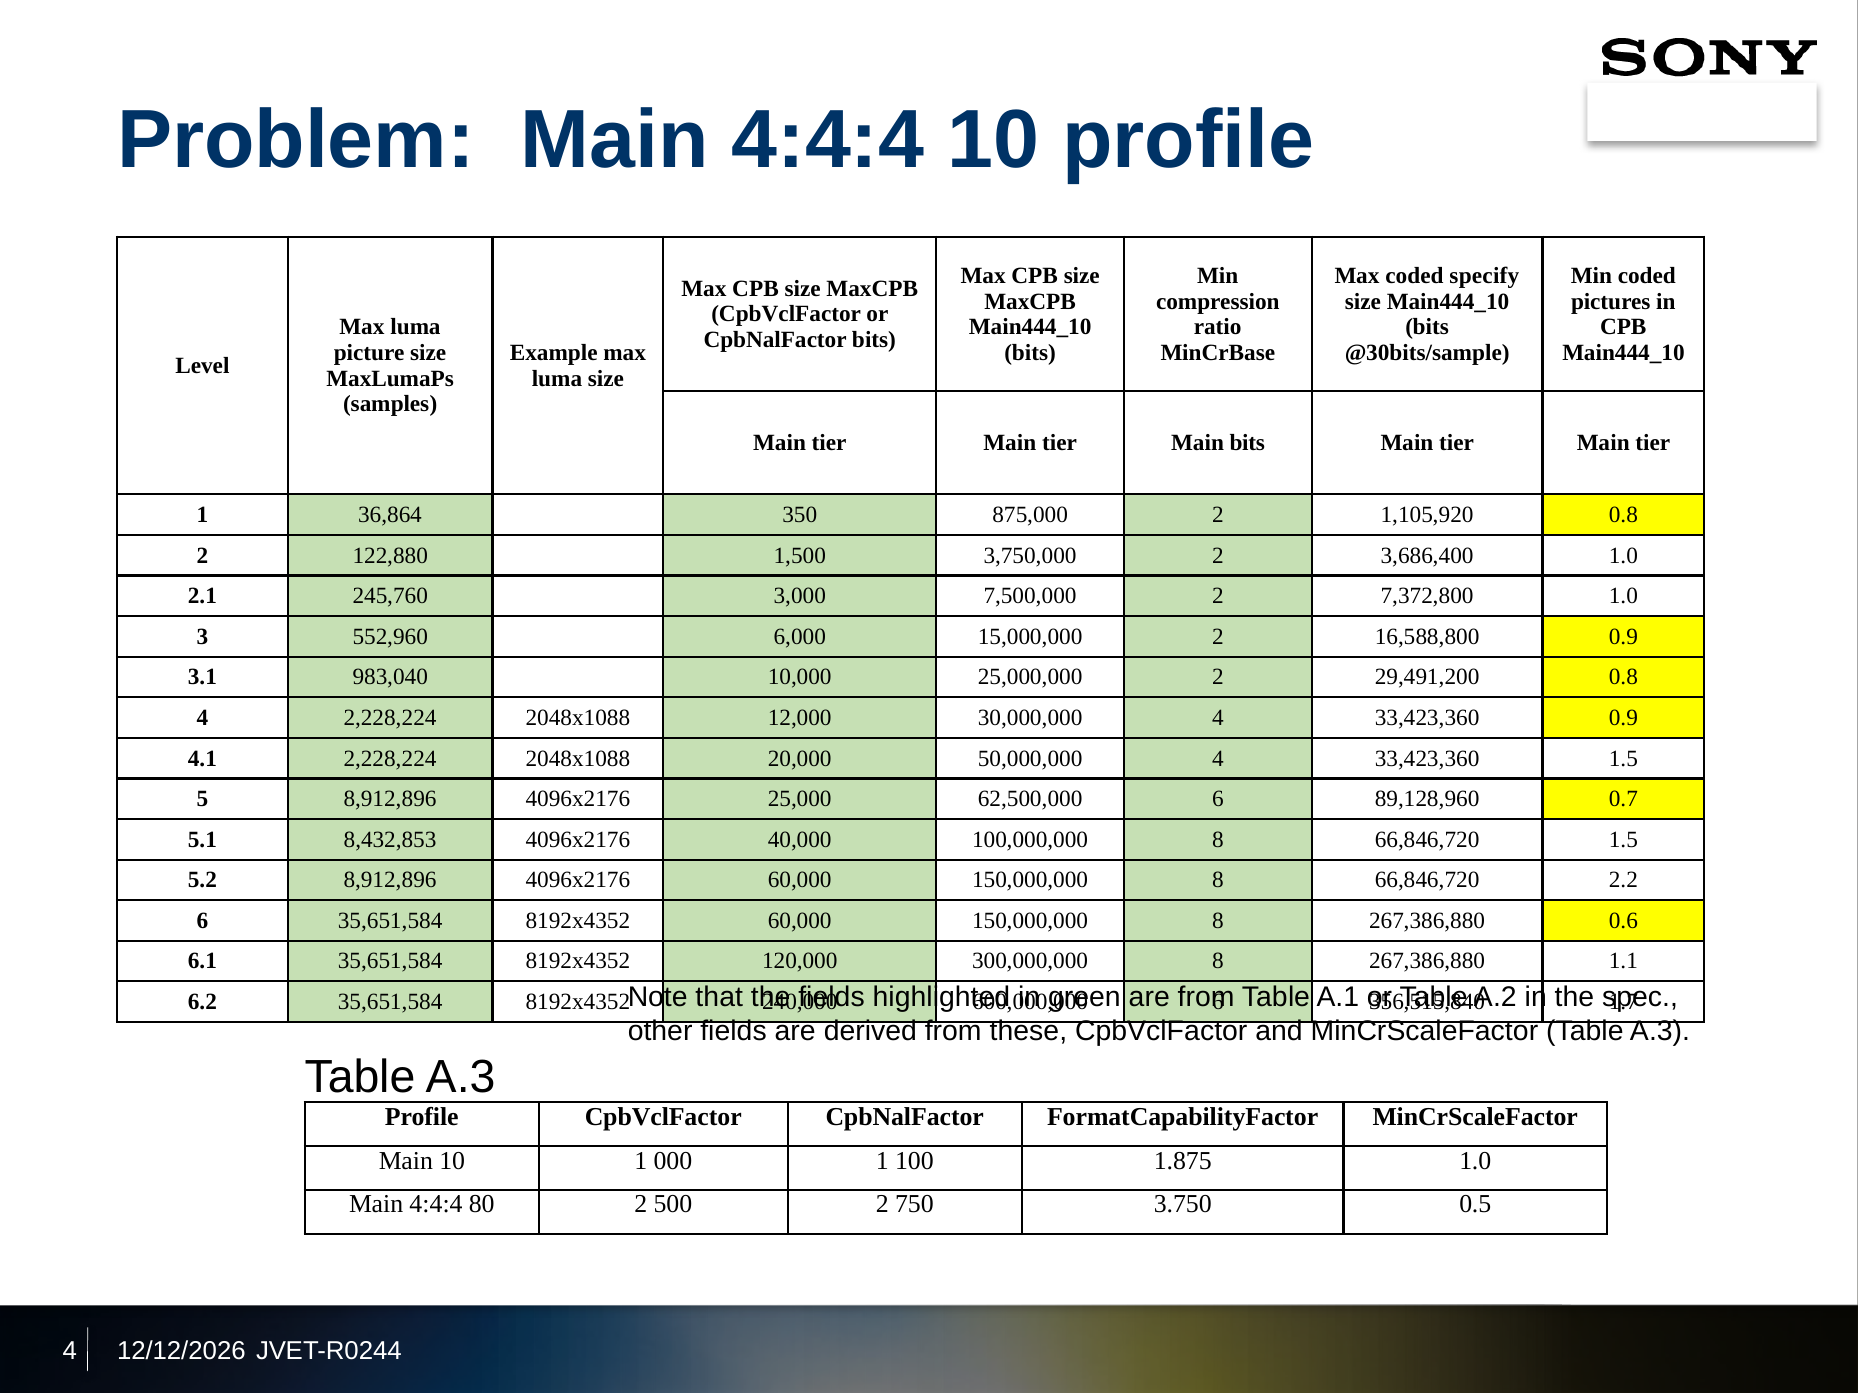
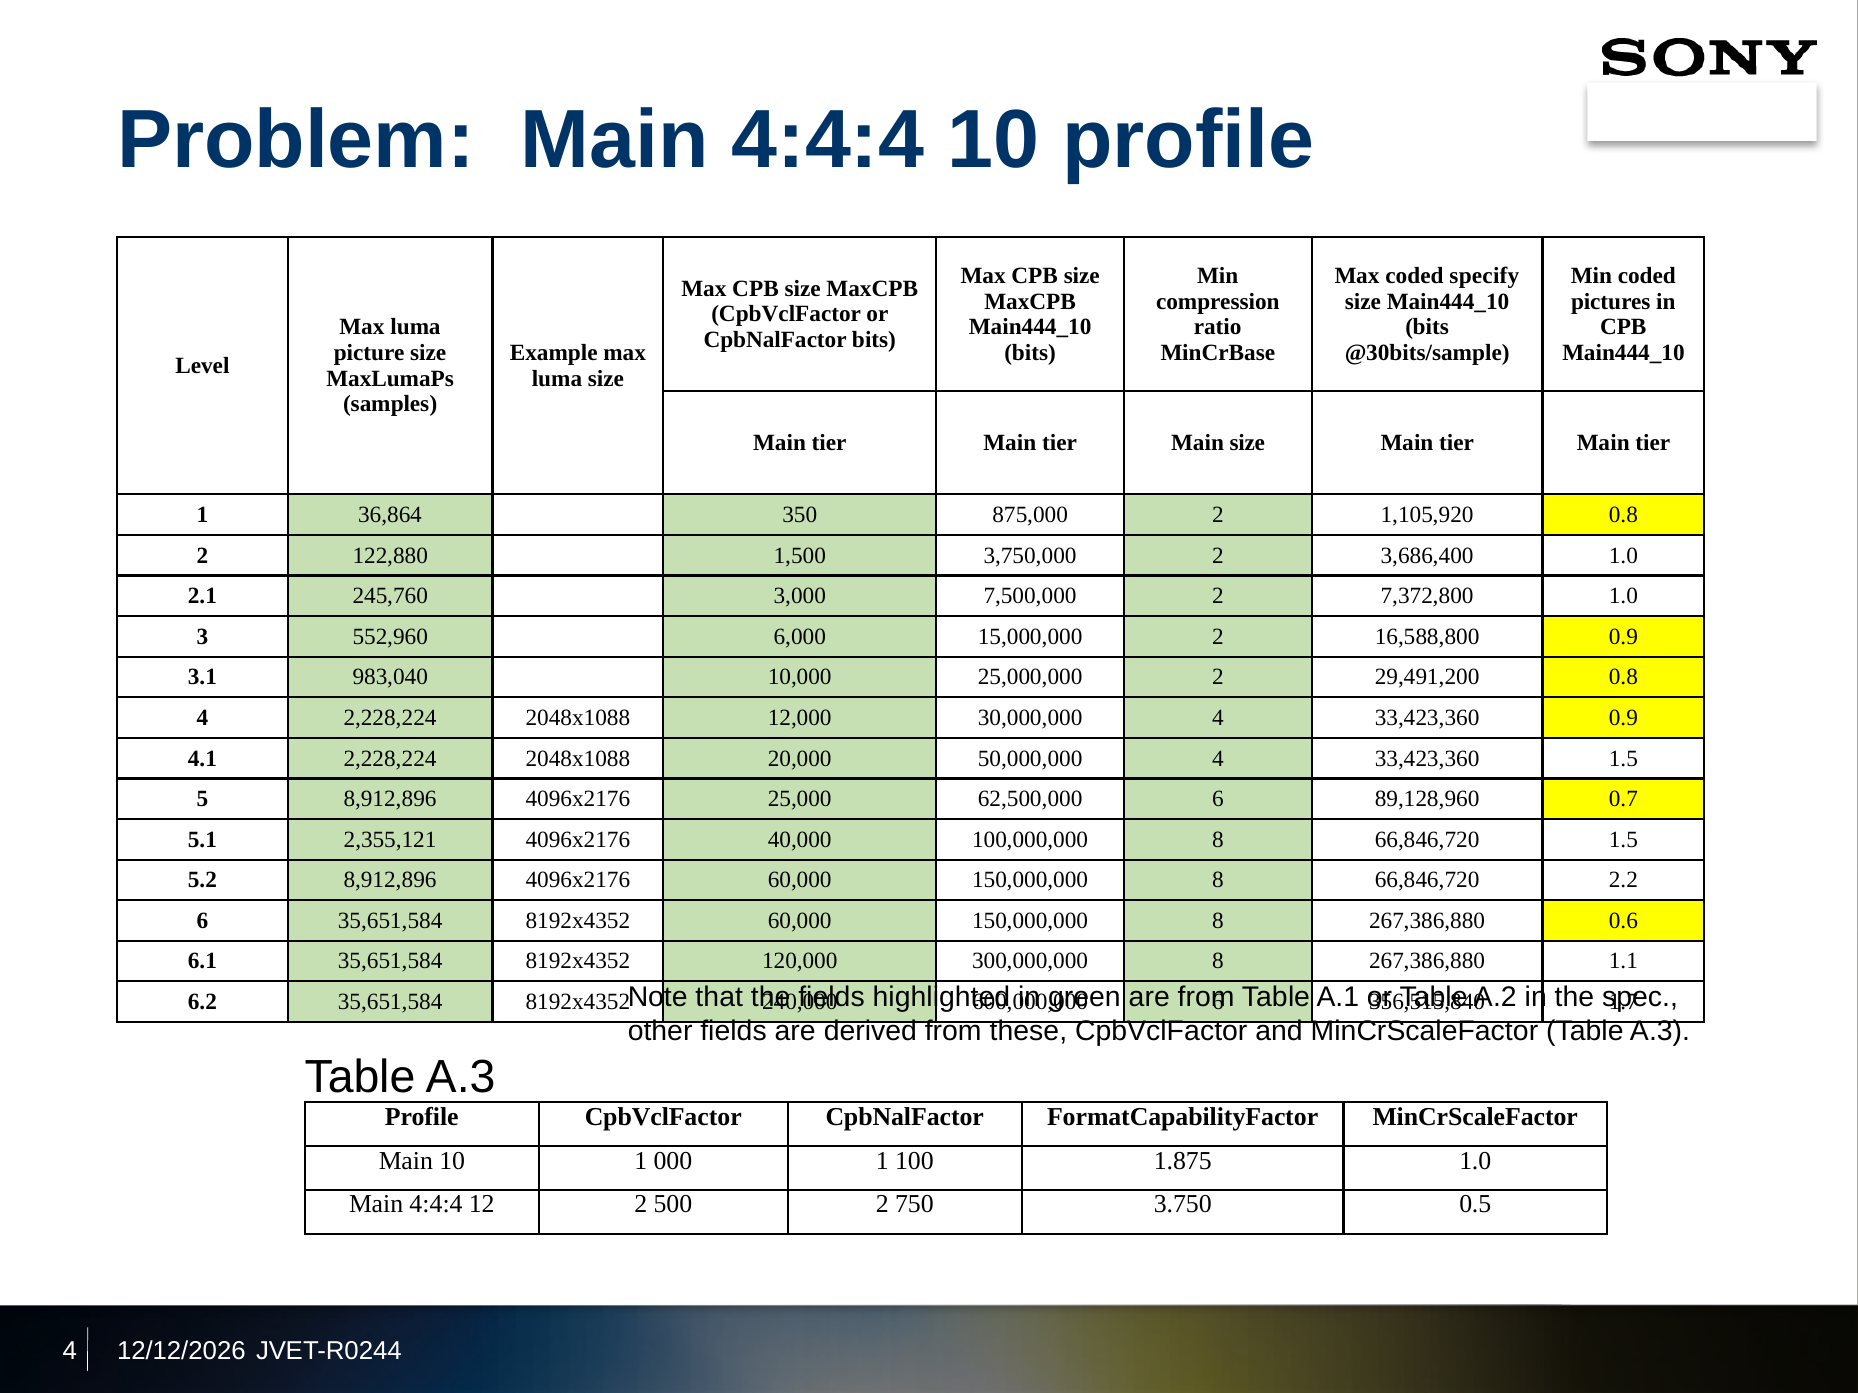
Main bits: bits -> size (1247, 443)
8,432,853: 8,432,853 -> 2,355,121 (390, 840)
80: 80 -> 12 (482, 1205)
